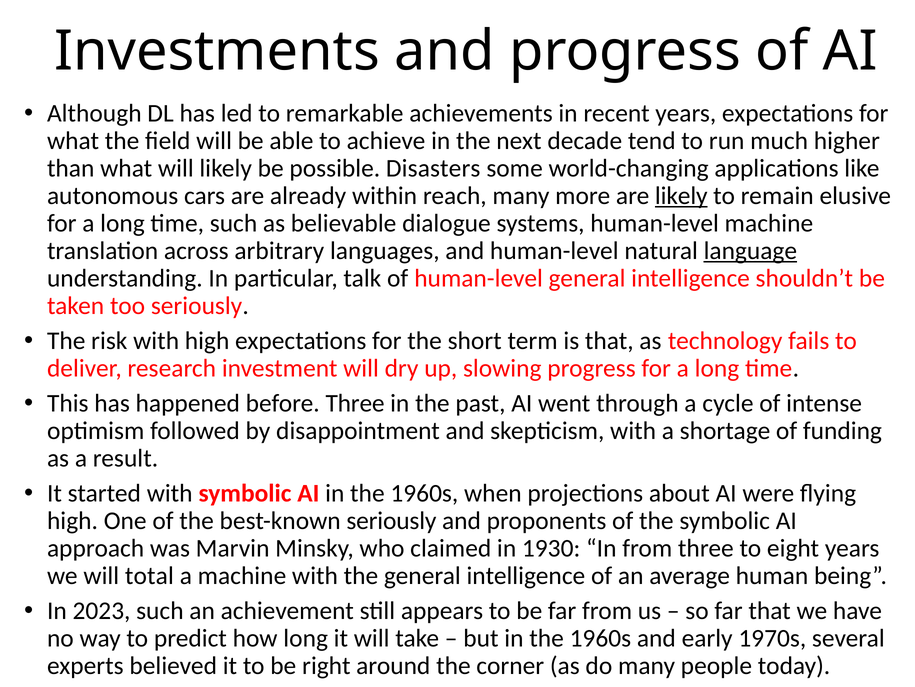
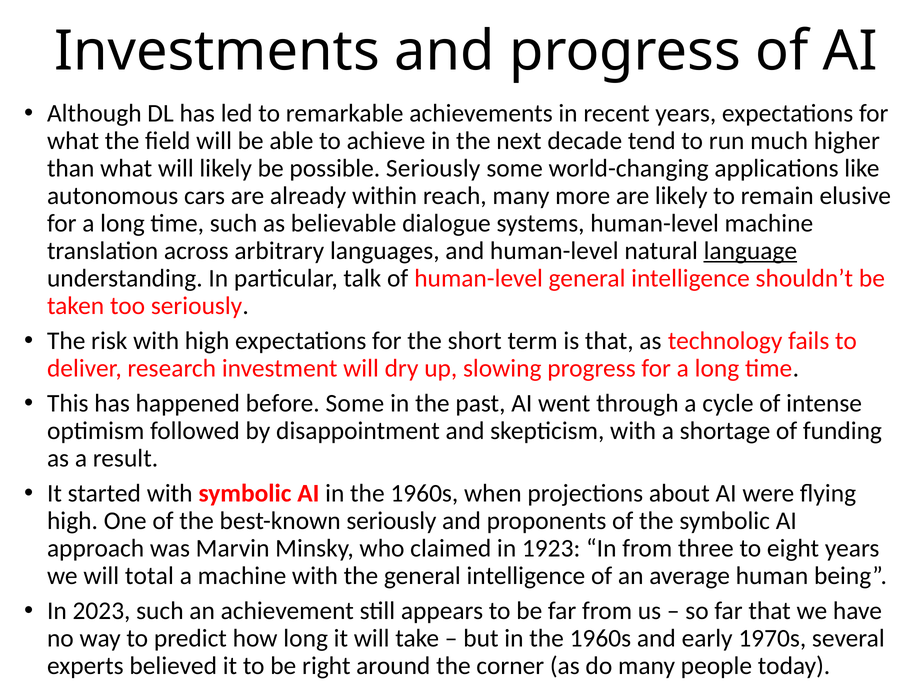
possible Disasters: Disasters -> Seriously (433, 168)
likely underline: present -> none (681, 196)
before Three: Three -> Some (355, 403)
1930: 1930 -> 1923 (551, 548)
